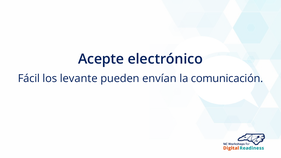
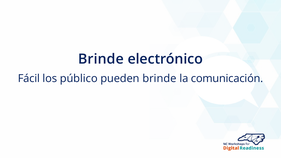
Acepte: Acepte -> Brinde (101, 59)
levante: levante -> público (79, 79)
pueden envían: envían -> brinde (159, 79)
